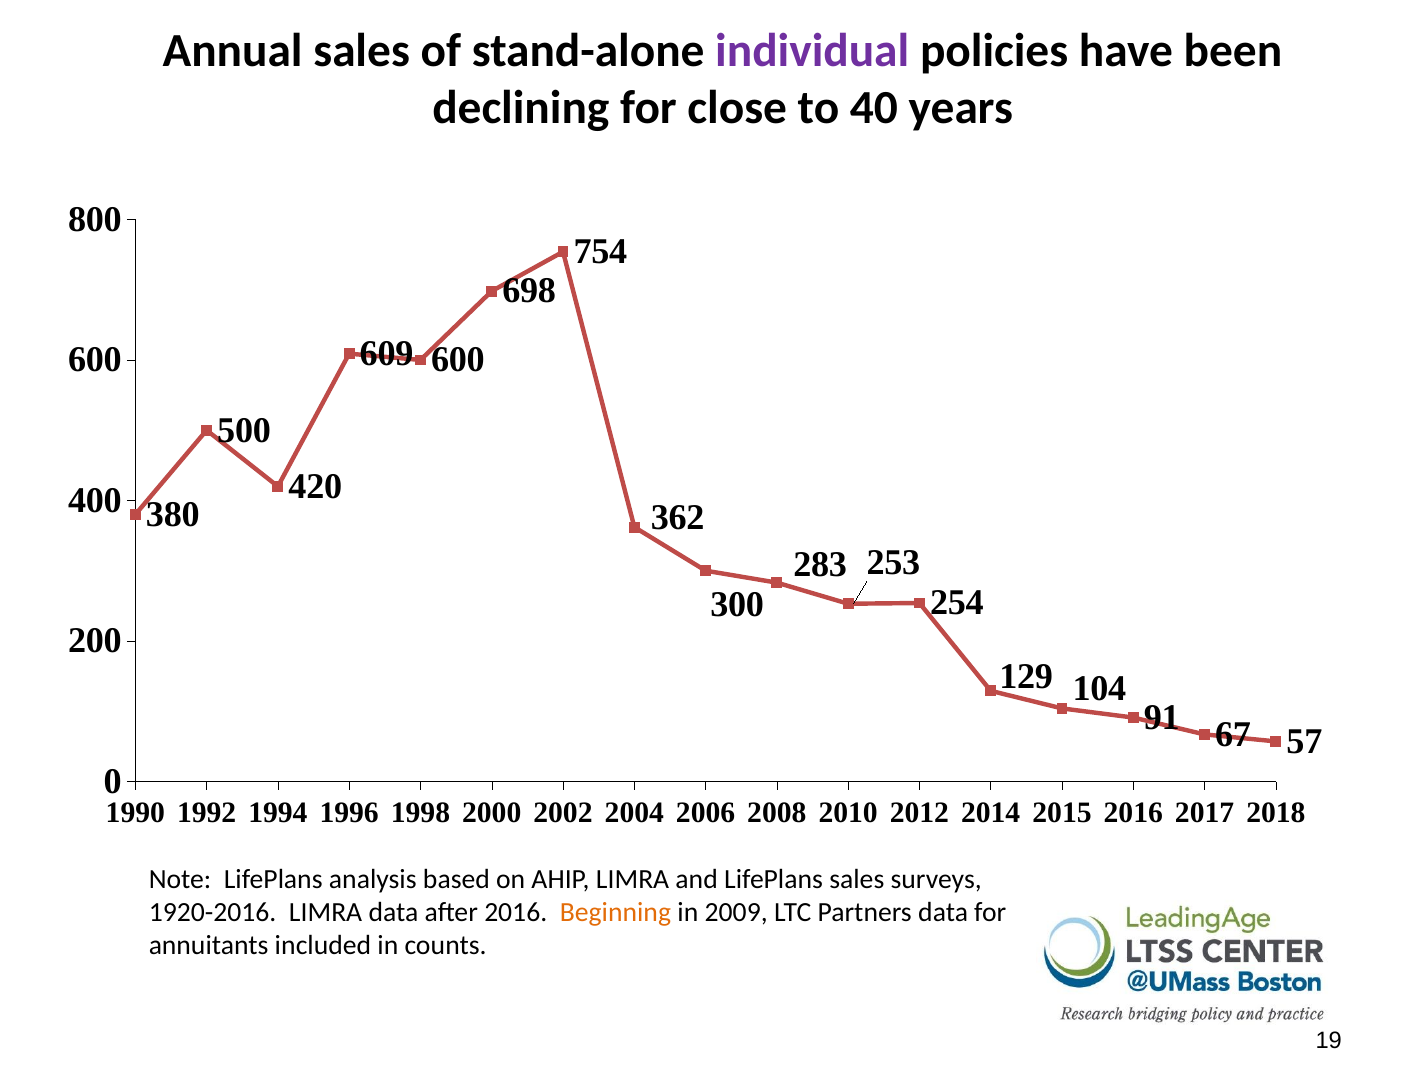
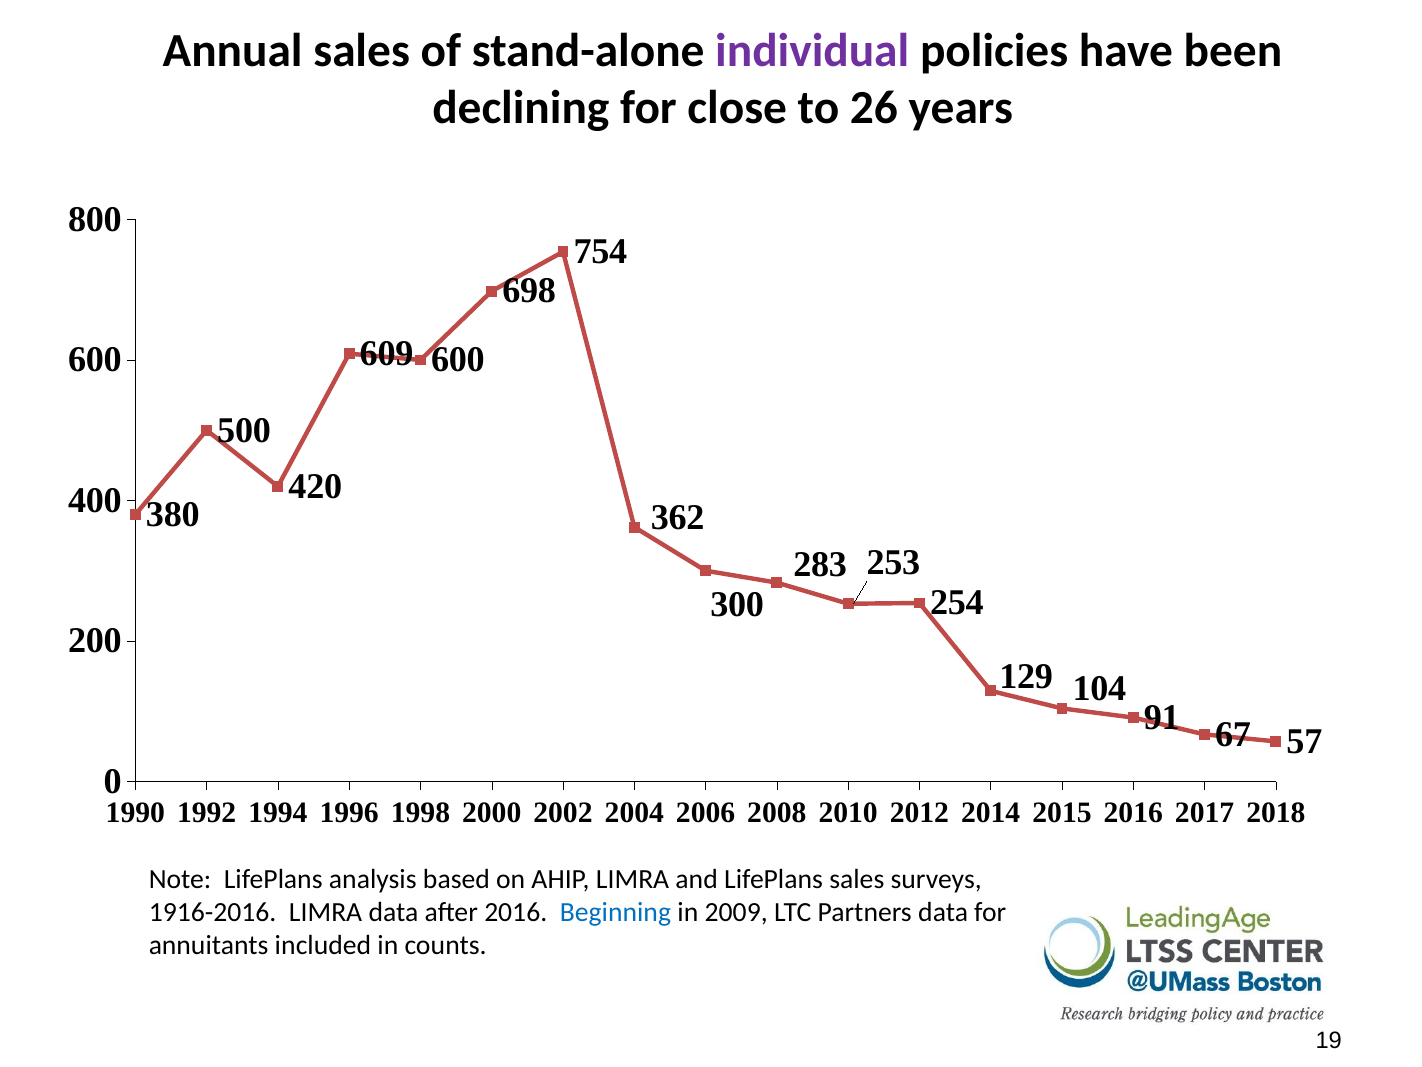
40: 40 -> 26 (874, 108)
1920-2016: 1920-2016 -> 1916-2016 (213, 912)
Beginning colour: orange -> blue (615, 912)
